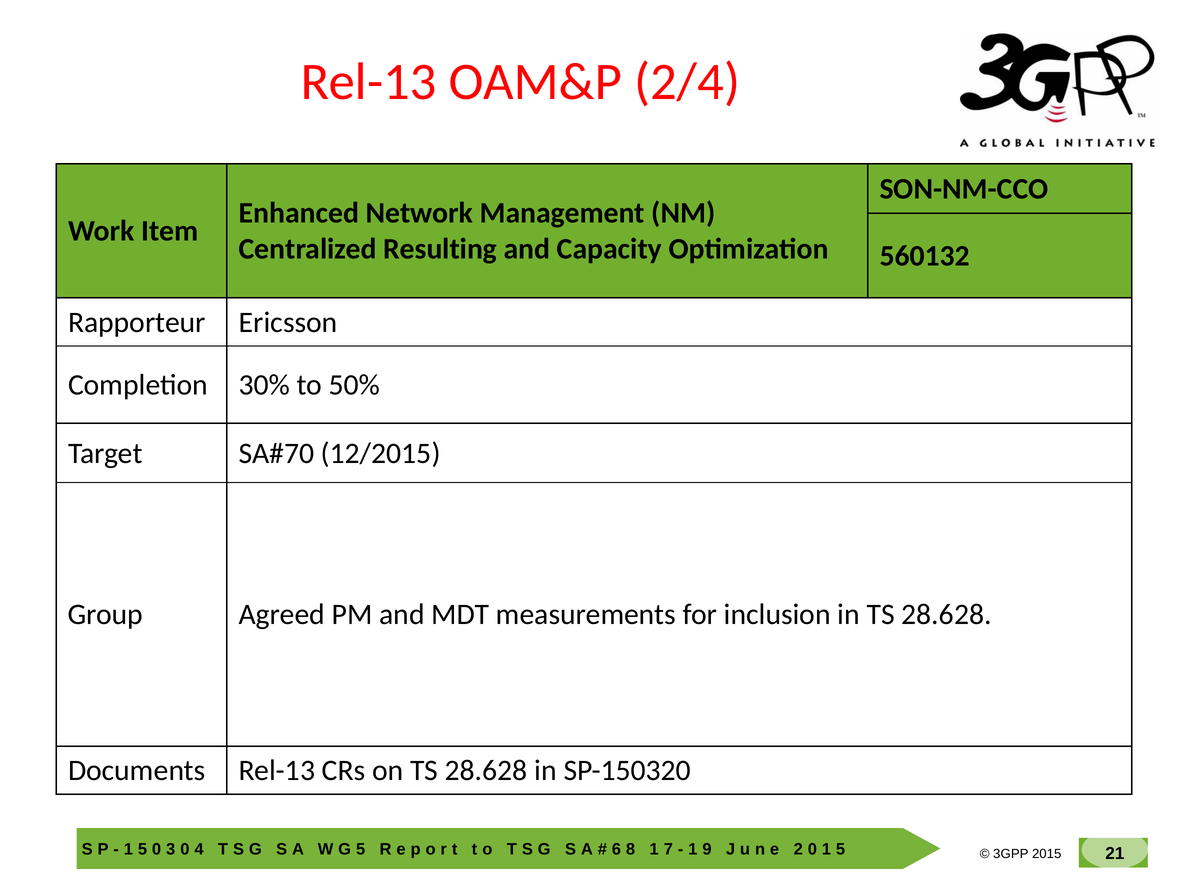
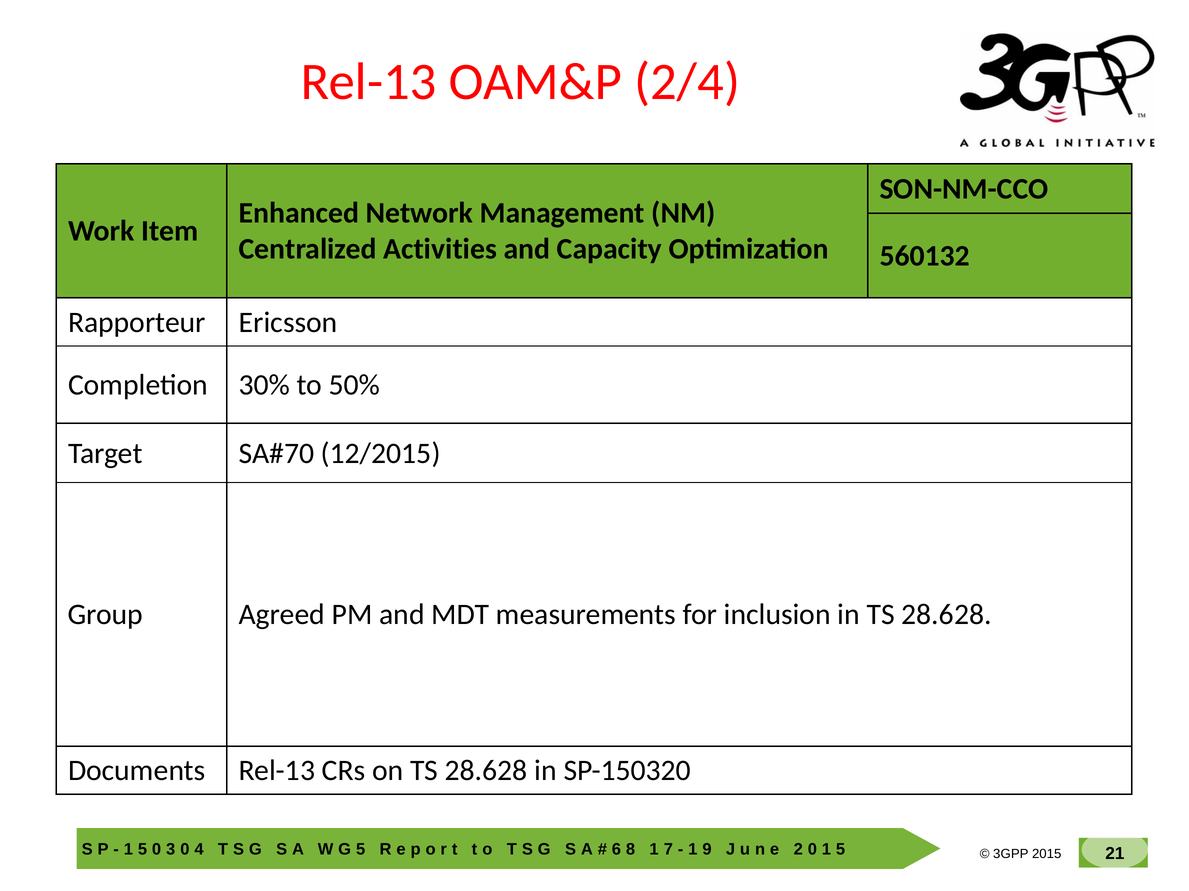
Resulting: Resulting -> Activities (440, 249)
